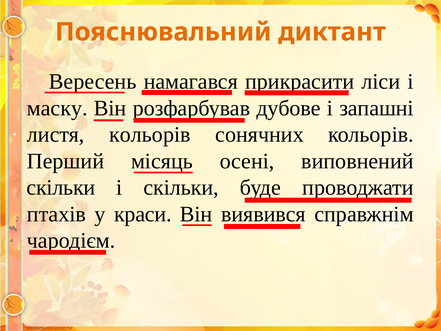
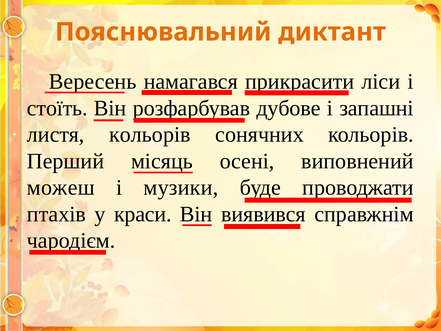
маску: маску -> стоїть (57, 108)
скільки: скільки -> можеш (61, 187)
і скільки: скільки -> музики (181, 187)
